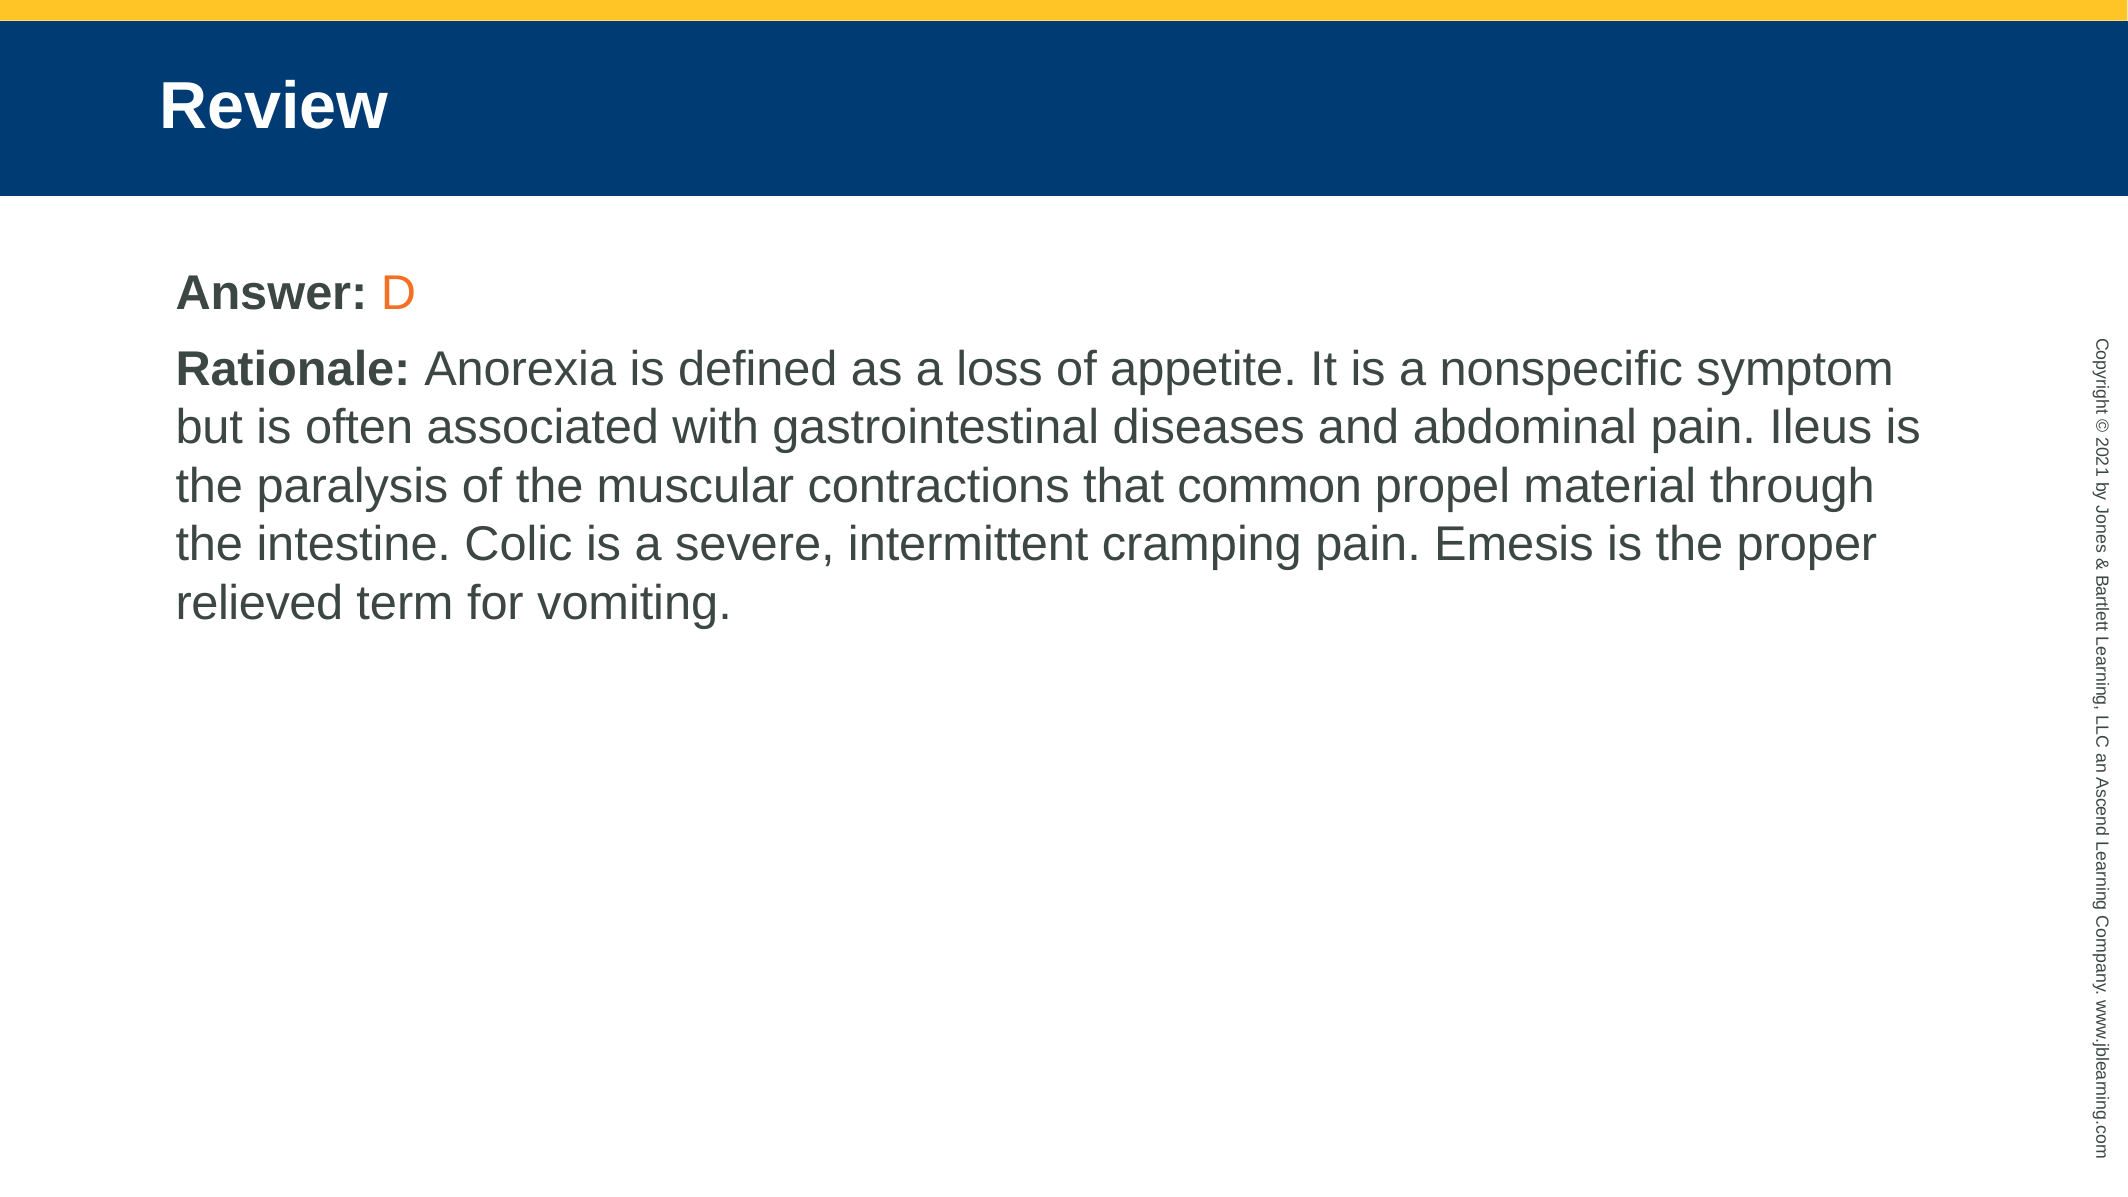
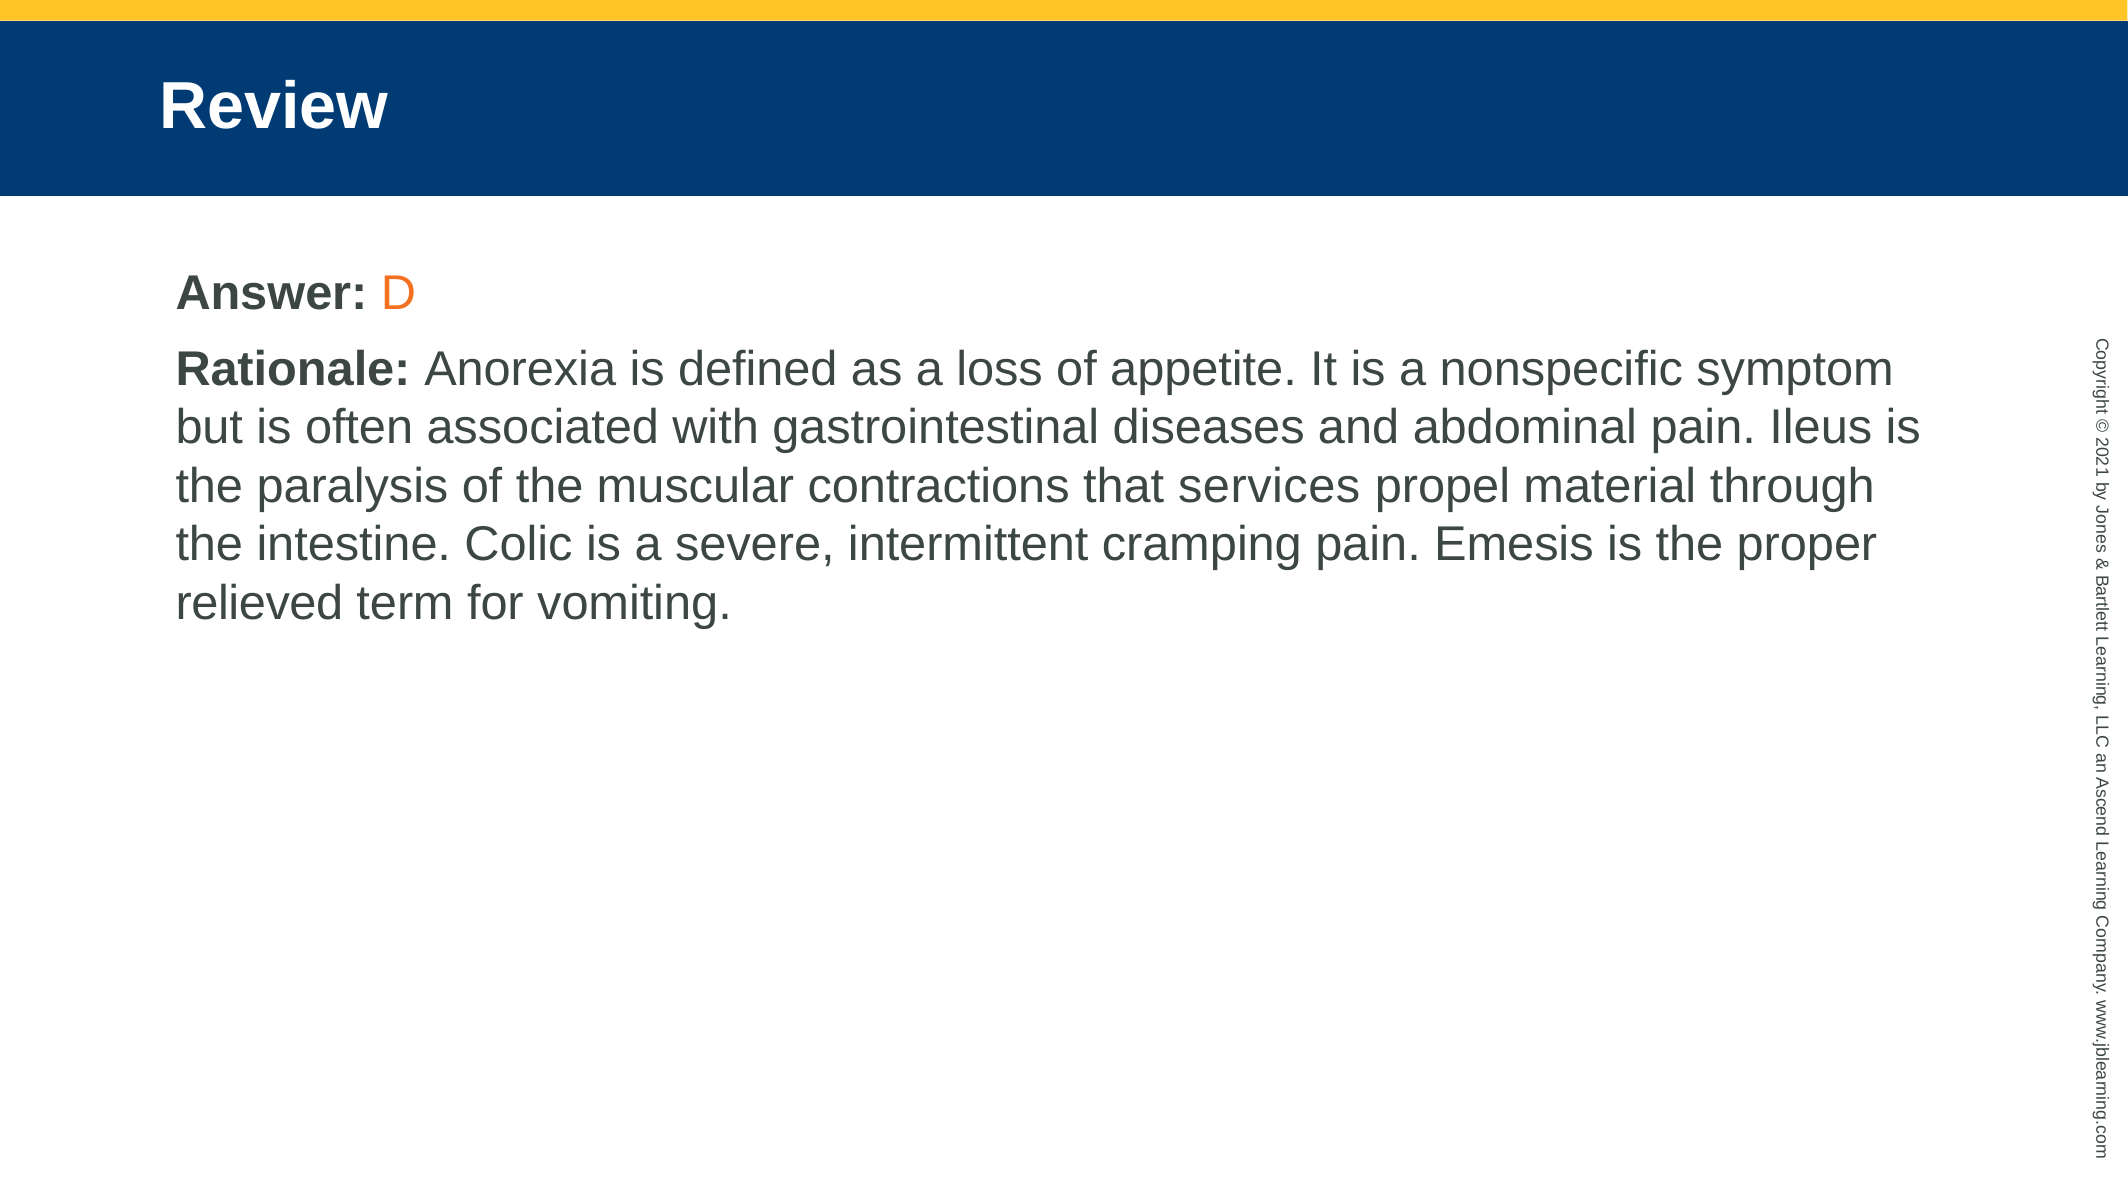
common: common -> services (1269, 486)
